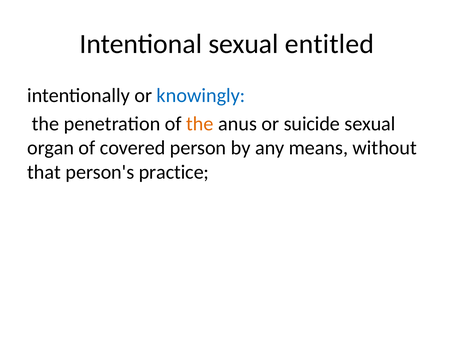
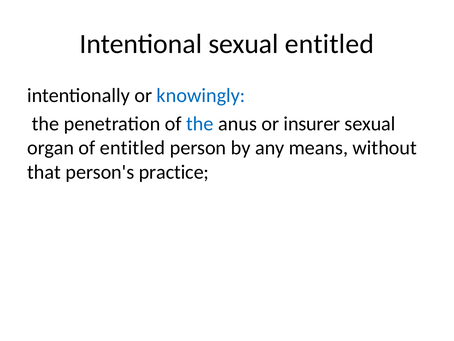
the colour: orange -> blue (200, 123)
suicide: suicide -> insurer (312, 123)
of covered: covered -> entitled (133, 148)
